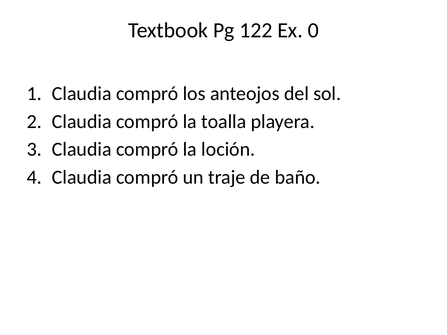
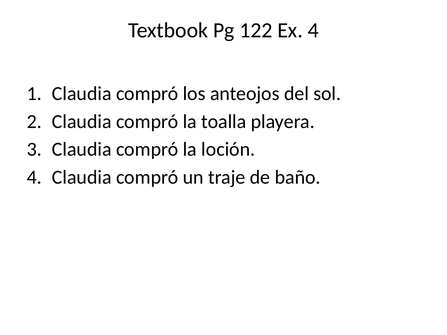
Ex 0: 0 -> 4 (313, 30)
